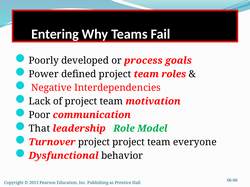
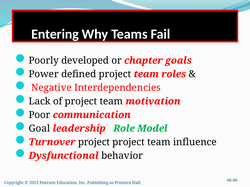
process: process -> chapter (143, 61)
That: That -> Goal (39, 129)
everyone: everyone -> influence (195, 142)
